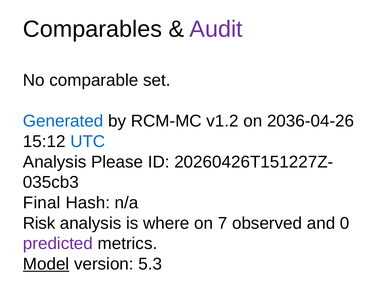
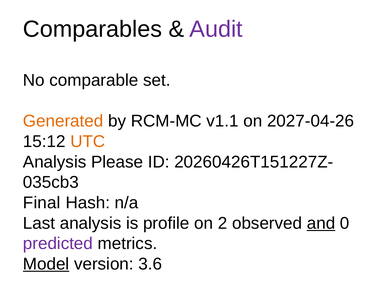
Generated colour: blue -> orange (63, 121)
v1.2: v1.2 -> v1.1 (223, 121)
2036-04-26: 2036-04-26 -> 2027-04-26 (311, 121)
UTC colour: blue -> orange (88, 142)
Risk: Risk -> Last (39, 223)
where: where -> profile (166, 223)
7: 7 -> 2 (223, 223)
and underline: none -> present (321, 223)
5.3: 5.3 -> 3.6 (150, 264)
